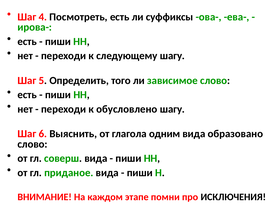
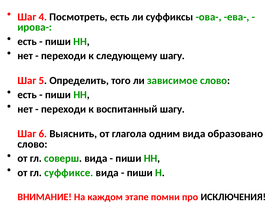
обусловлено: обусловлено -> воспитанный (127, 109)
приданое: приданое -> суффиксе (69, 173)
